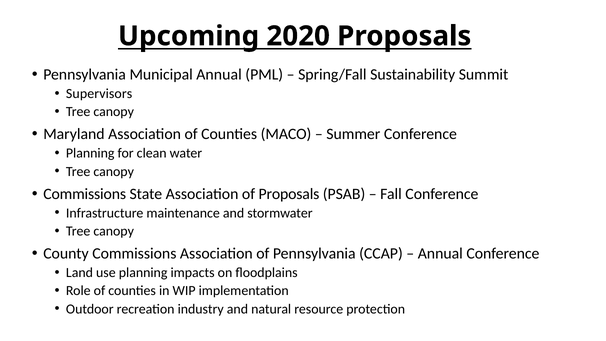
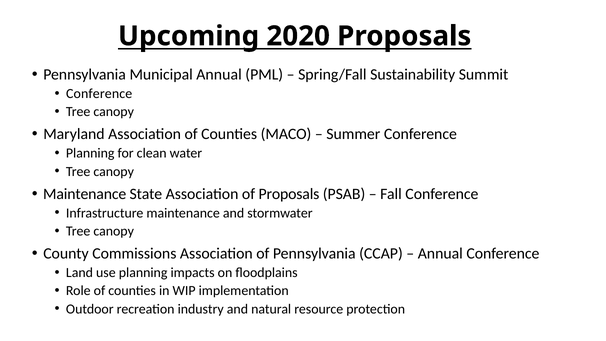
Supervisors: Supervisors -> Conference (99, 94)
Commissions: Commissions -> Maintenance (85, 194)
